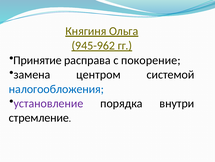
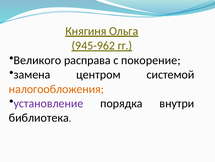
Принятие: Принятие -> Великого (37, 60)
налогообложения colour: blue -> orange (56, 89)
стремление: стремление -> библиотека (39, 117)
